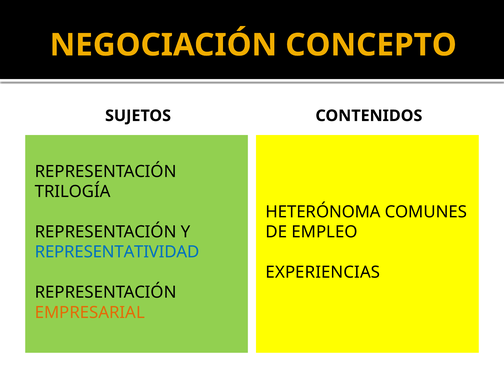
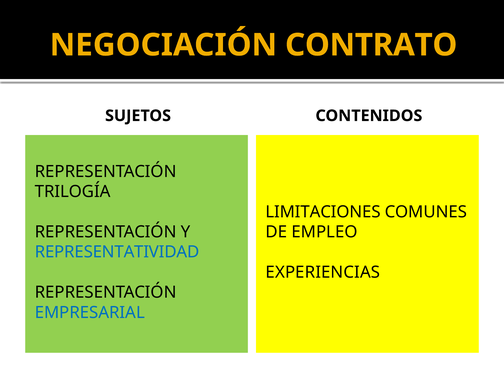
CONCEPTO: CONCEPTO -> CONTRATO (371, 45)
HETERÓNOMA: HETERÓNOMA -> LIMITACIONES (323, 212)
EMPRESARIAL colour: orange -> blue (90, 313)
